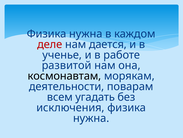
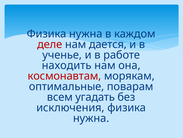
развитой: развитой -> находить (67, 65)
космонавтам colour: black -> red (64, 76)
деятельности: деятельности -> оптимальные (67, 86)
